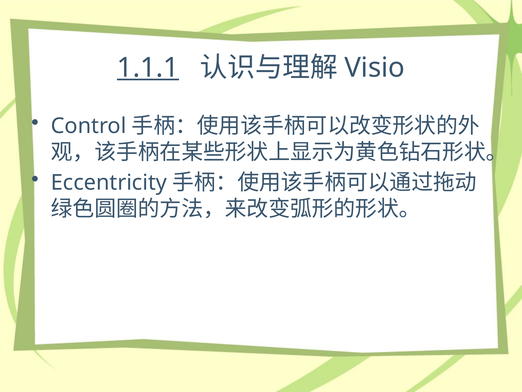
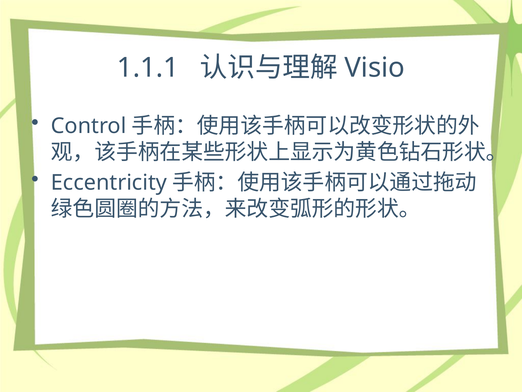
1.1.1 underline: present -> none (148, 68)
